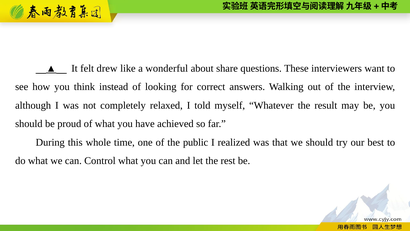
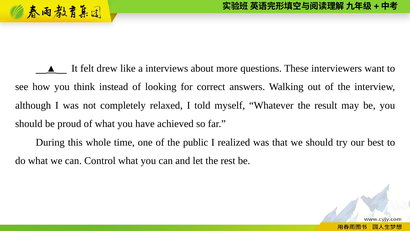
wonderful: wonderful -> interviews (167, 68)
share: share -> more (227, 68)
